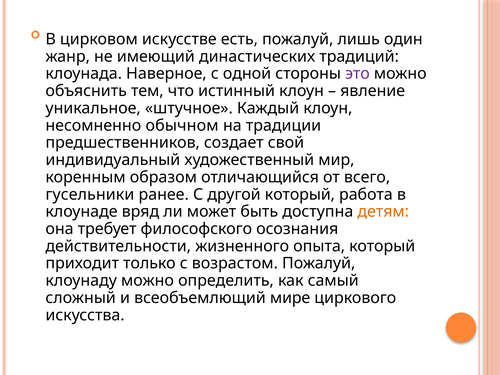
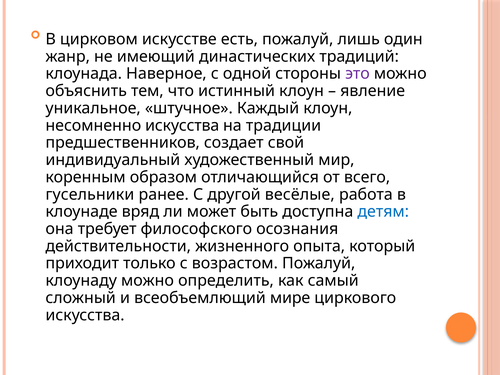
несомненно обычном: обычном -> искусства (182, 125)
другой который: который -> весёлые (300, 194)
детям colour: orange -> blue (383, 212)
